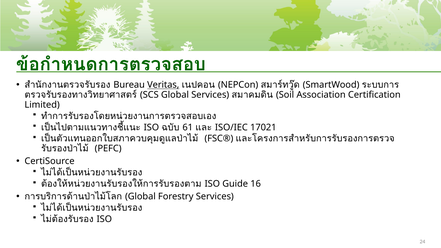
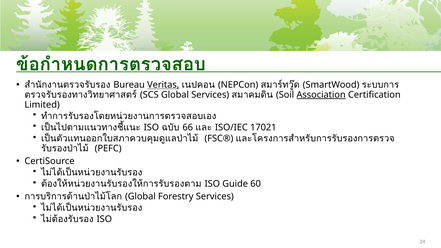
Association underline: none -> present (321, 95)
61: 61 -> 66 (188, 127)
16: 16 -> 60 (256, 184)
